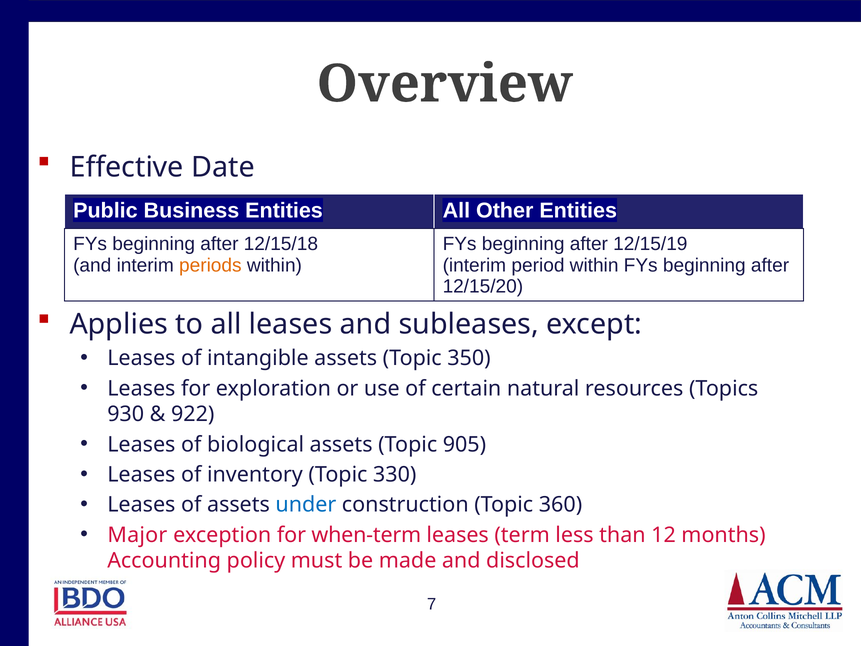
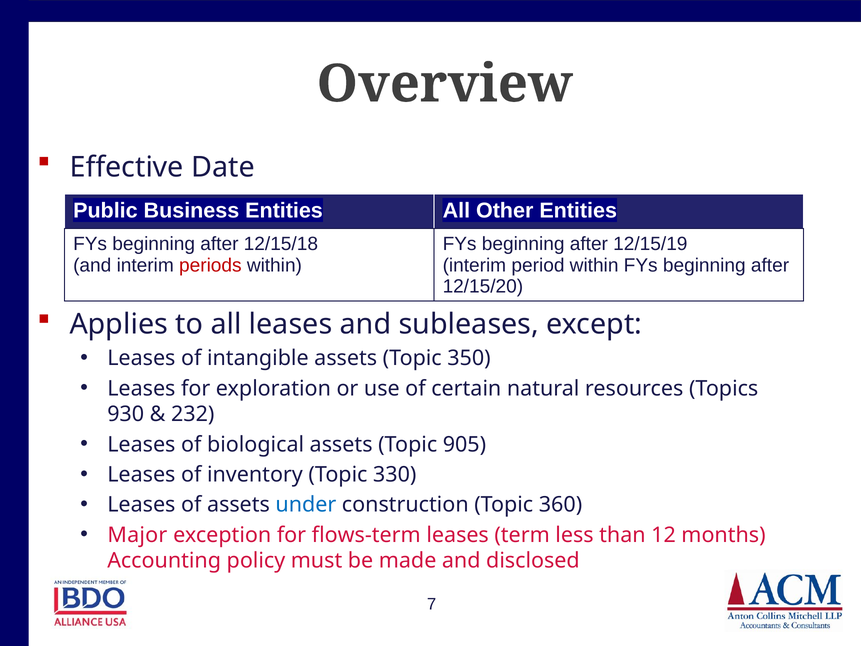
periods colour: orange -> red (210, 265)
922: 922 -> 232 (193, 414)
when-term: when-term -> flows-term (366, 535)
